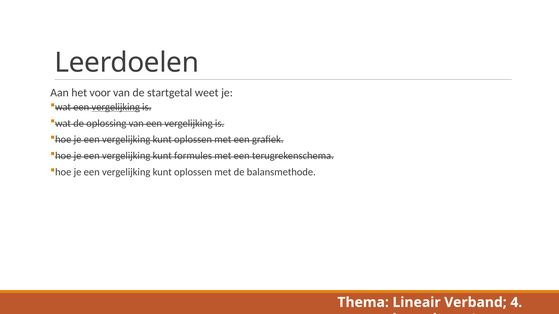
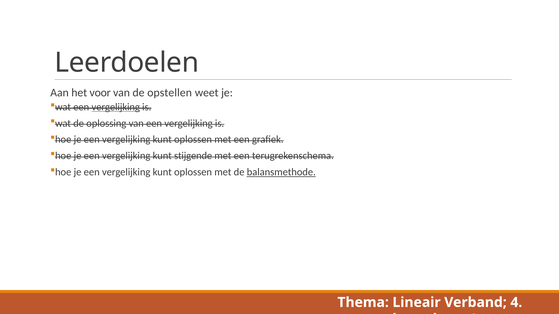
startgetal: startgetal -> opstellen (170, 93)
formules: formules -> stijgende (193, 156)
balansmethode underline: none -> present (281, 172)
